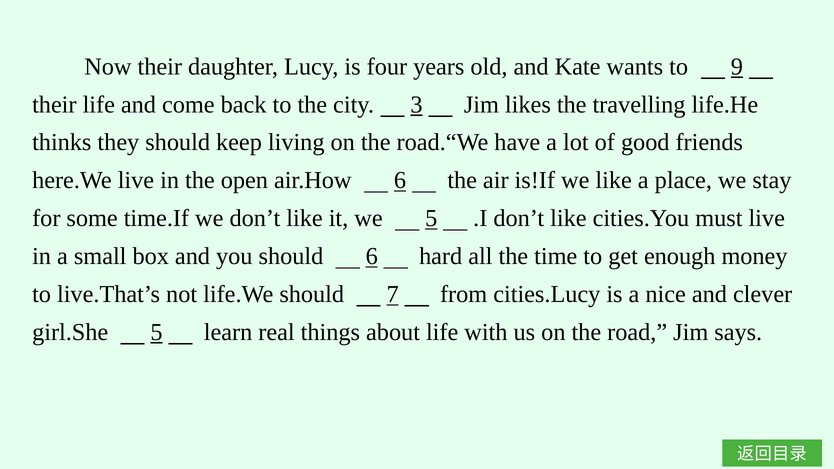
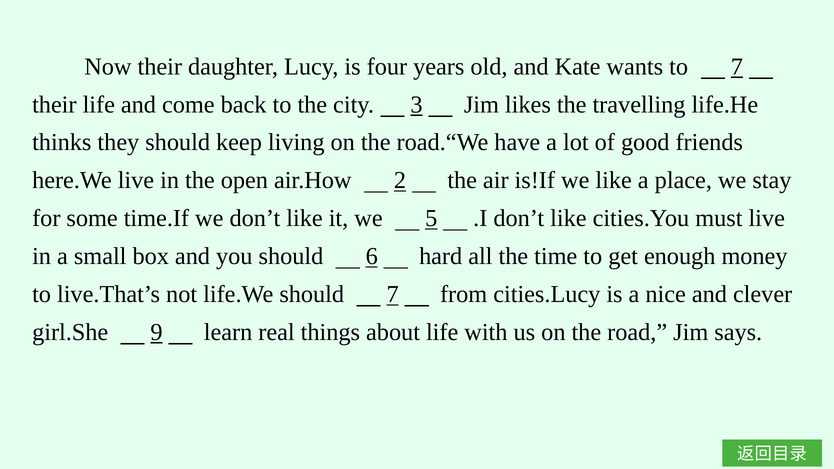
to 9: 9 -> 7 (737, 67)
air.How 6: 6 -> 2 (400, 180)
girl.She 5: 5 -> 9 (156, 332)
